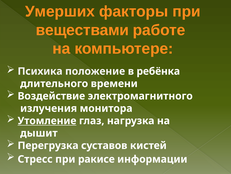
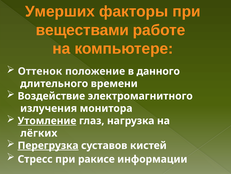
Психика: Психика -> Оттенок (40, 71)
ребёнка: ребёнка -> данного (158, 71)
дышит: дышит -> лёгких (39, 133)
Перегрузка underline: none -> present (48, 145)
